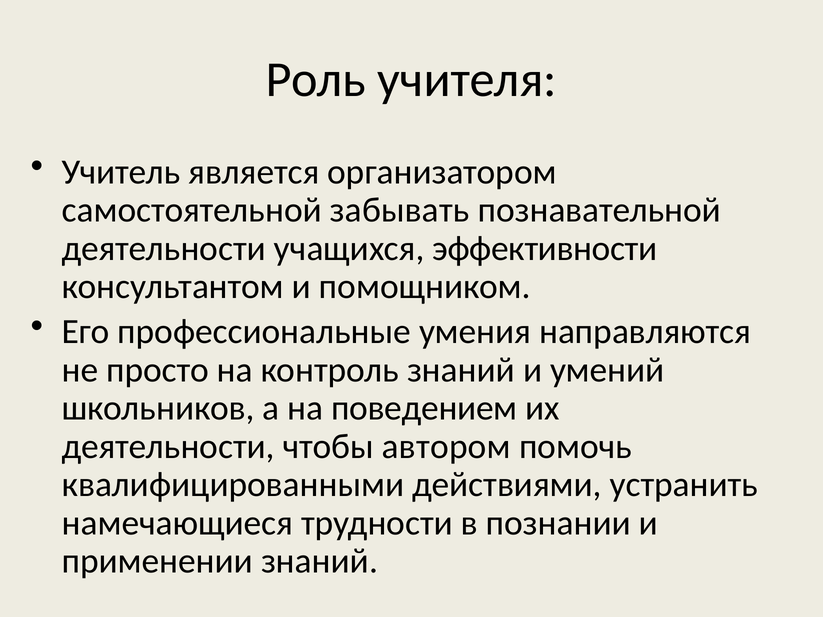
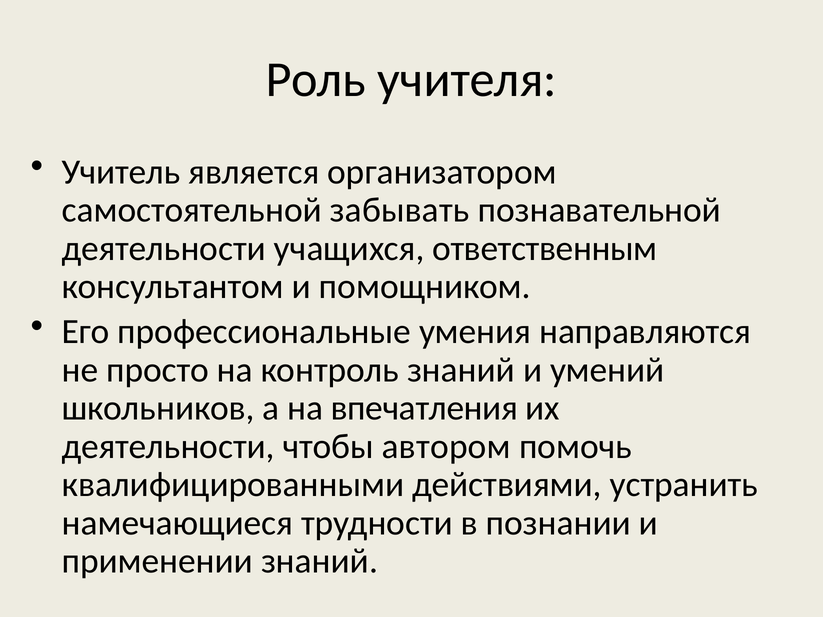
эффективности: эффективности -> ответственным (545, 248)
поведением: поведением -> впечатления (424, 408)
